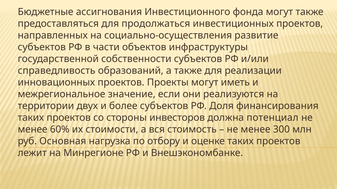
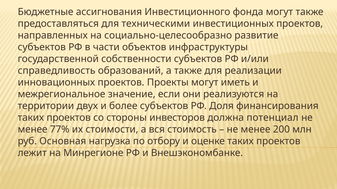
продолжаться: продолжаться -> техническими (156, 24)
социально-осуществления: социально-осуществления -> социально-целесообразно (168, 35)
60%: 60% -> 77% (60, 130)
300: 300 -> 200 (281, 130)
